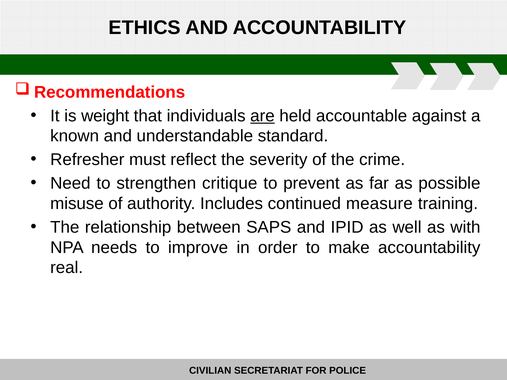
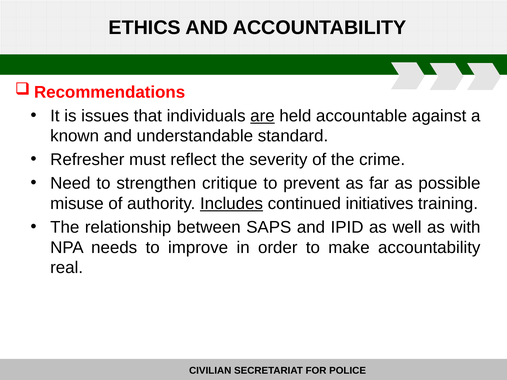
weight: weight -> issues (105, 116)
Includes underline: none -> present (232, 204)
measure: measure -> initiatives (380, 204)
